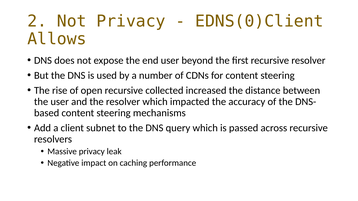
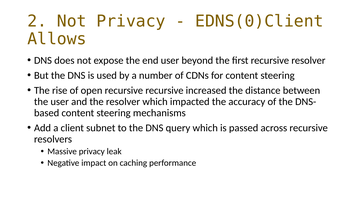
recursive collected: collected -> recursive (164, 91)
